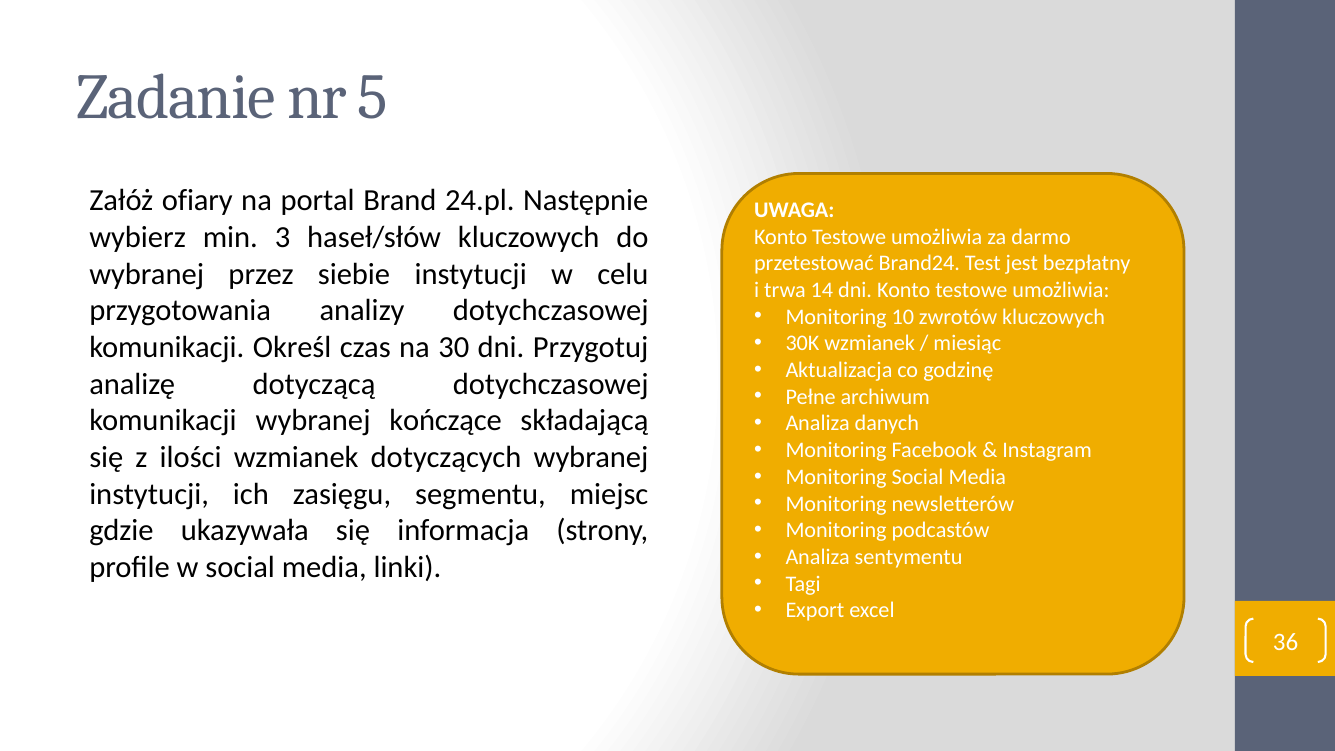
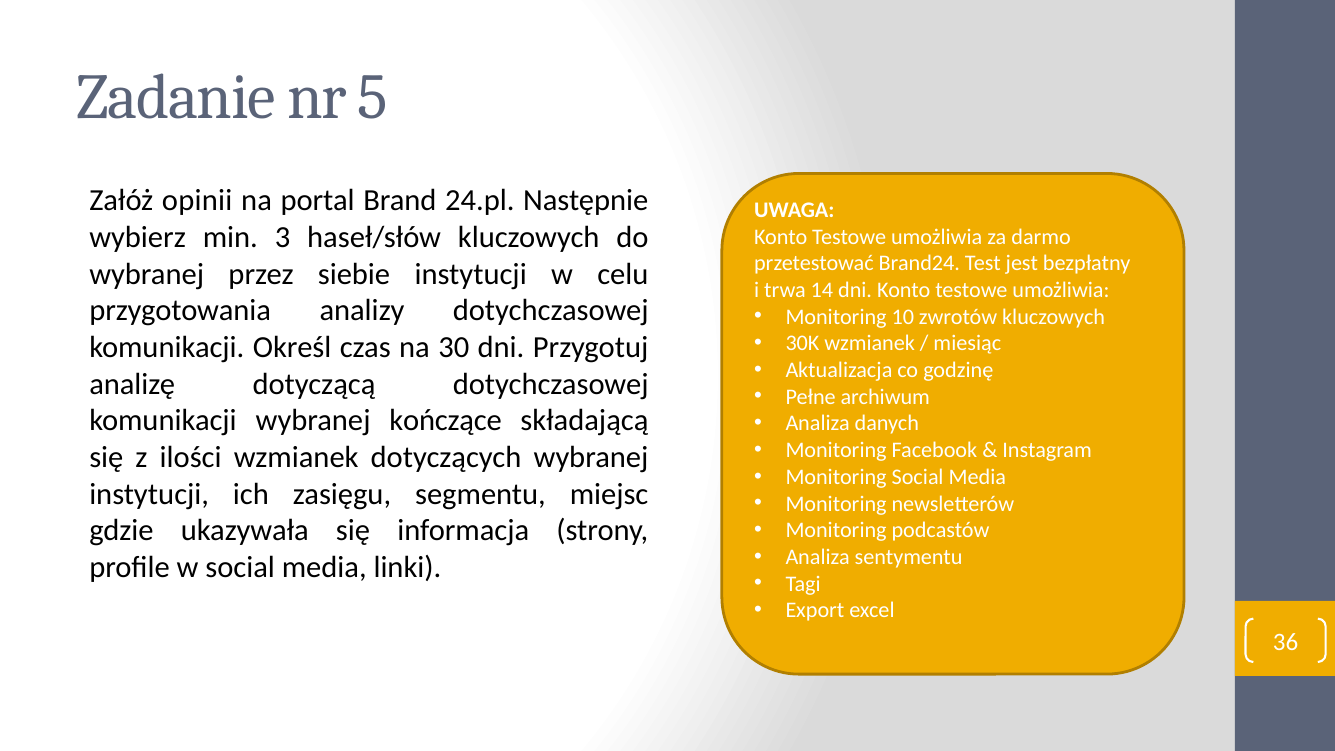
ofiary: ofiary -> opinii (197, 201)
